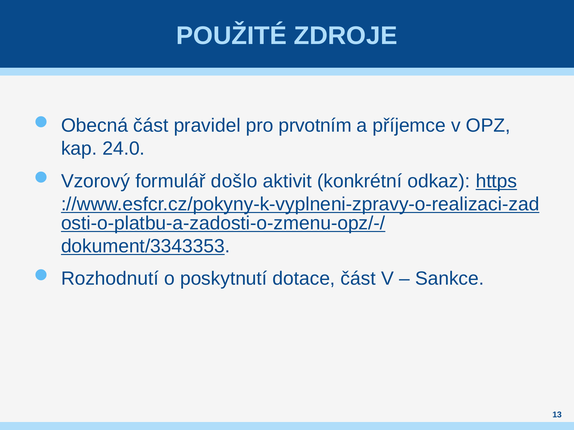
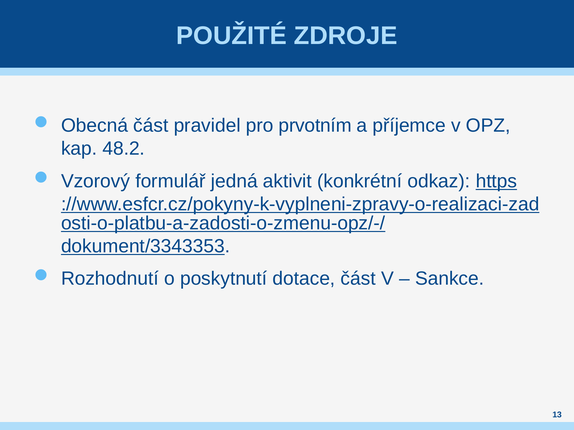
24.0: 24.0 -> 48.2 (124, 149)
došlo: došlo -> jedná (234, 181)
